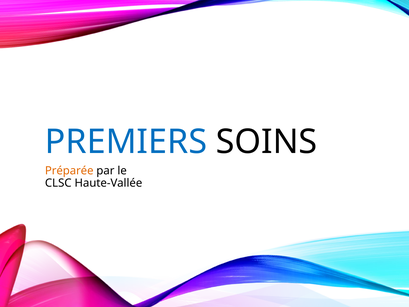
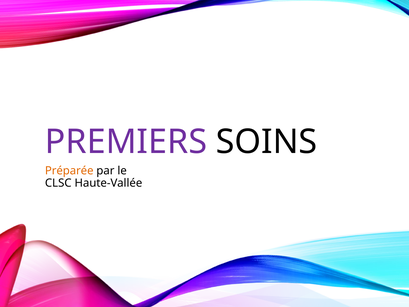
PREMIERS colour: blue -> purple (126, 142)
